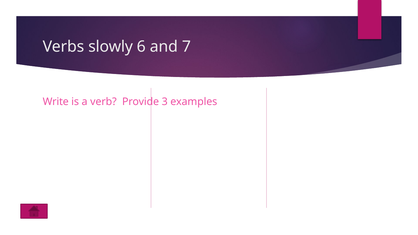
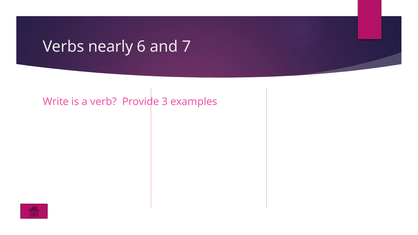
slowly: slowly -> nearly (111, 47)
